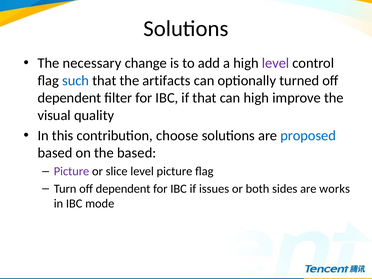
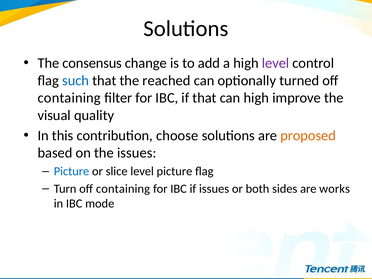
necessary: necessary -> consensus (92, 63)
artifacts: artifacts -> reached (167, 81)
dependent: dependent -> containing (69, 98)
proposed colour: blue -> orange (308, 136)
the based: based -> issues (137, 153)
Picture colour: purple -> blue (72, 171)
Turn off dependent: dependent -> containing (123, 189)
